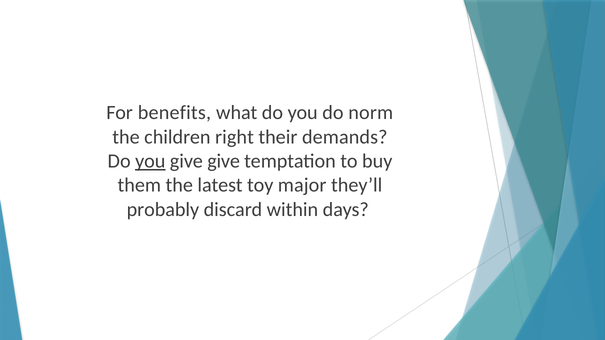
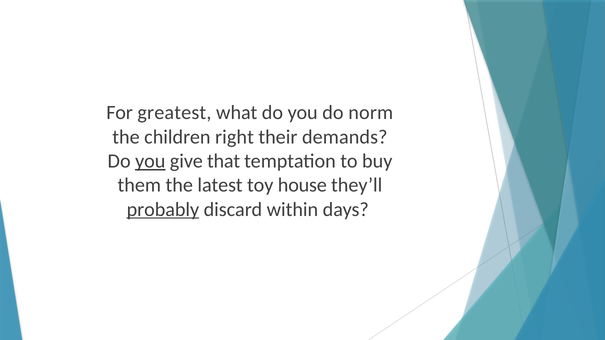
benefits: benefits -> greatest (174, 113)
give give: give -> that (224, 161)
major: major -> house (302, 185)
probably underline: none -> present (163, 210)
